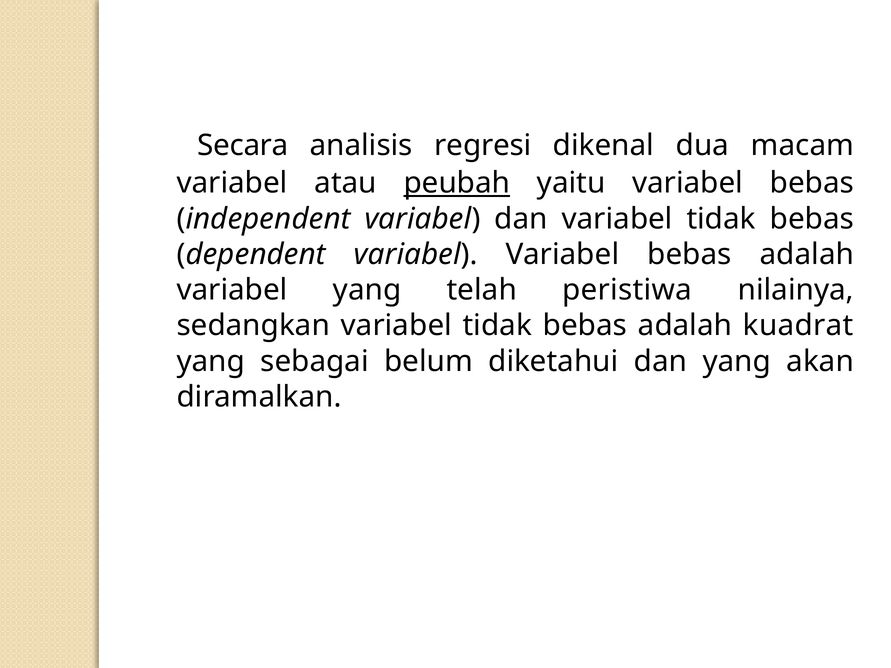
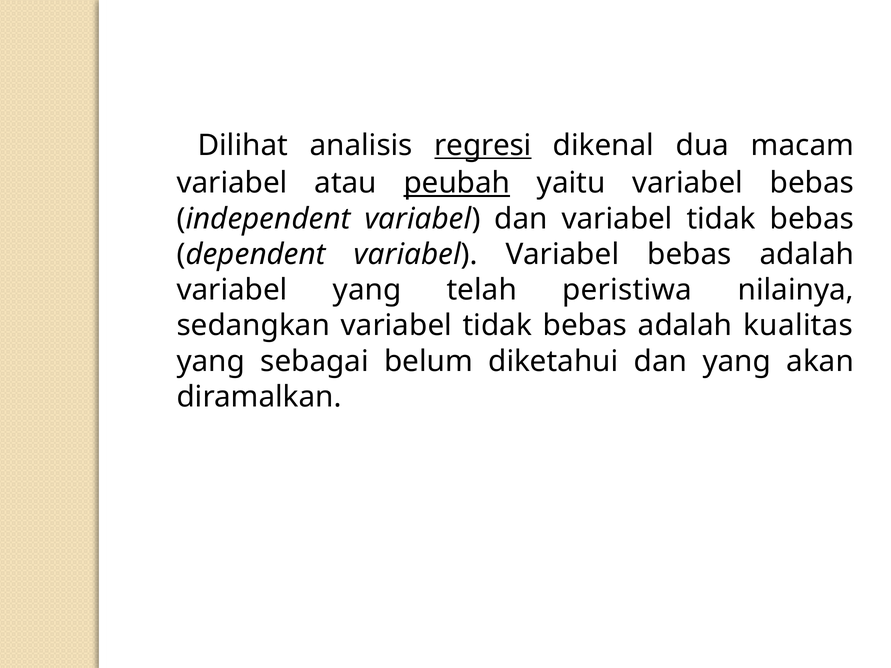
Secara: Secara -> Dilihat (243, 146)
regresi underline: none -> present (483, 146)
kuadrat: kuadrat -> kualitas (798, 326)
